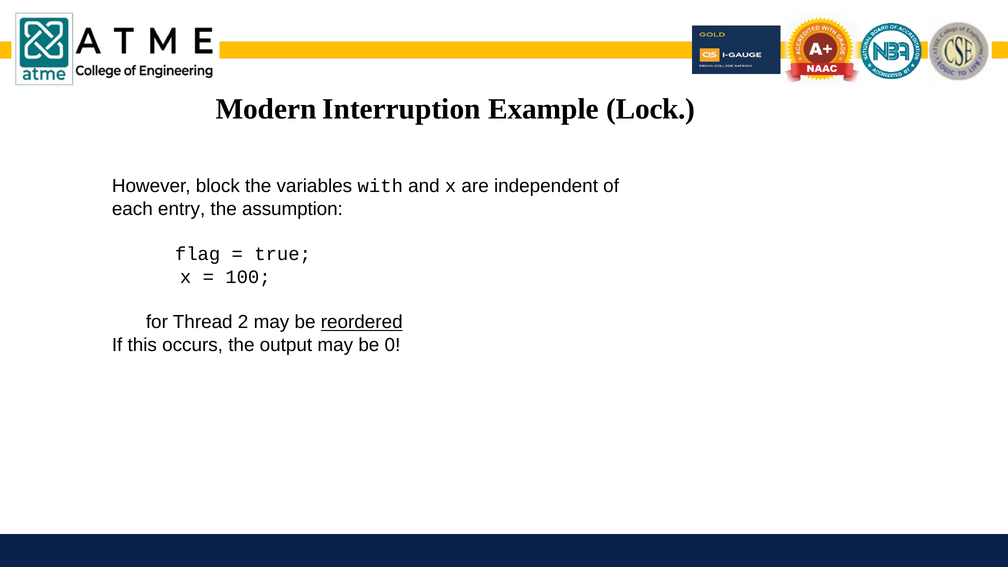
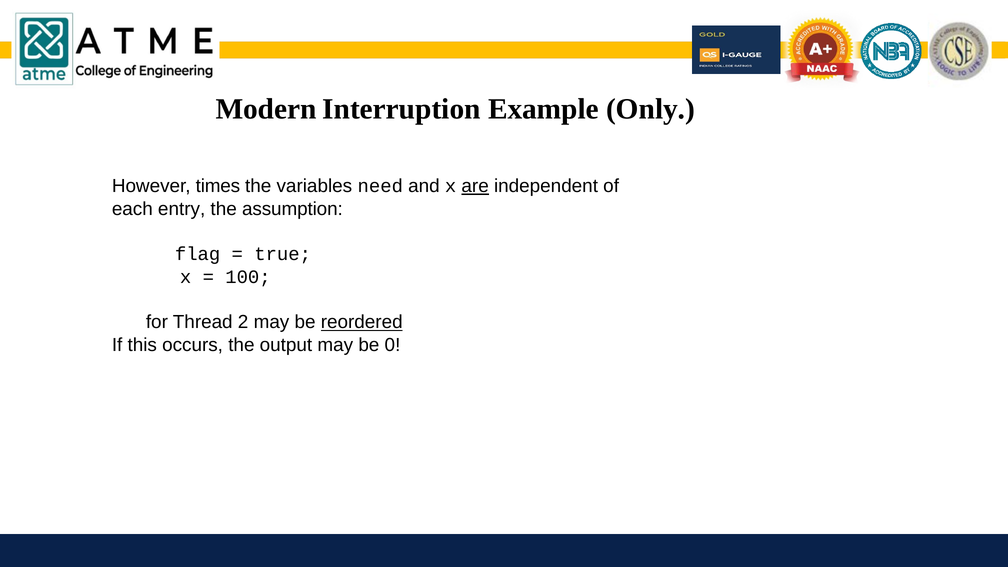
Lock: Lock -> Only (651, 109)
block: block -> times (218, 186)
with: with -> need (380, 186)
are underline: none -> present (475, 186)
